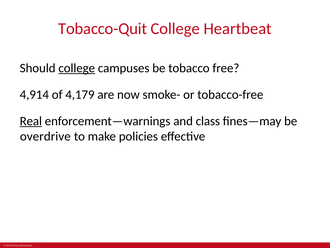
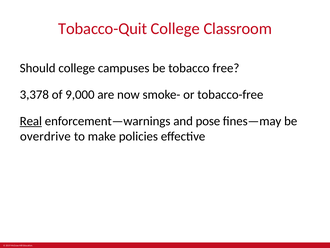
Heartbeat: Heartbeat -> Classroom (238, 29)
college underline: present -> none (77, 68)
4,914: 4,914 -> 3,378 (34, 94)
4,179: 4,179 -> 9,000 (80, 94)
class: class -> pose (208, 121)
